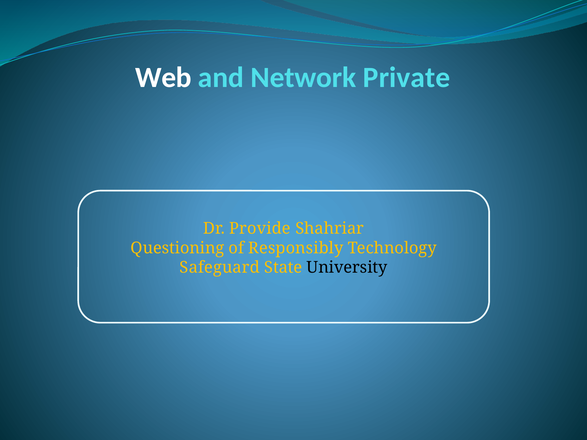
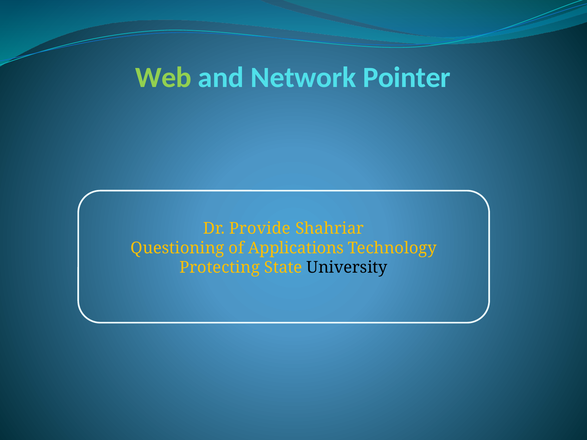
Web colour: white -> light green (163, 77)
Private: Private -> Pointer (407, 77)
Responsibly: Responsibly -> Applications (296, 248)
Safeguard: Safeguard -> Protecting (220, 268)
